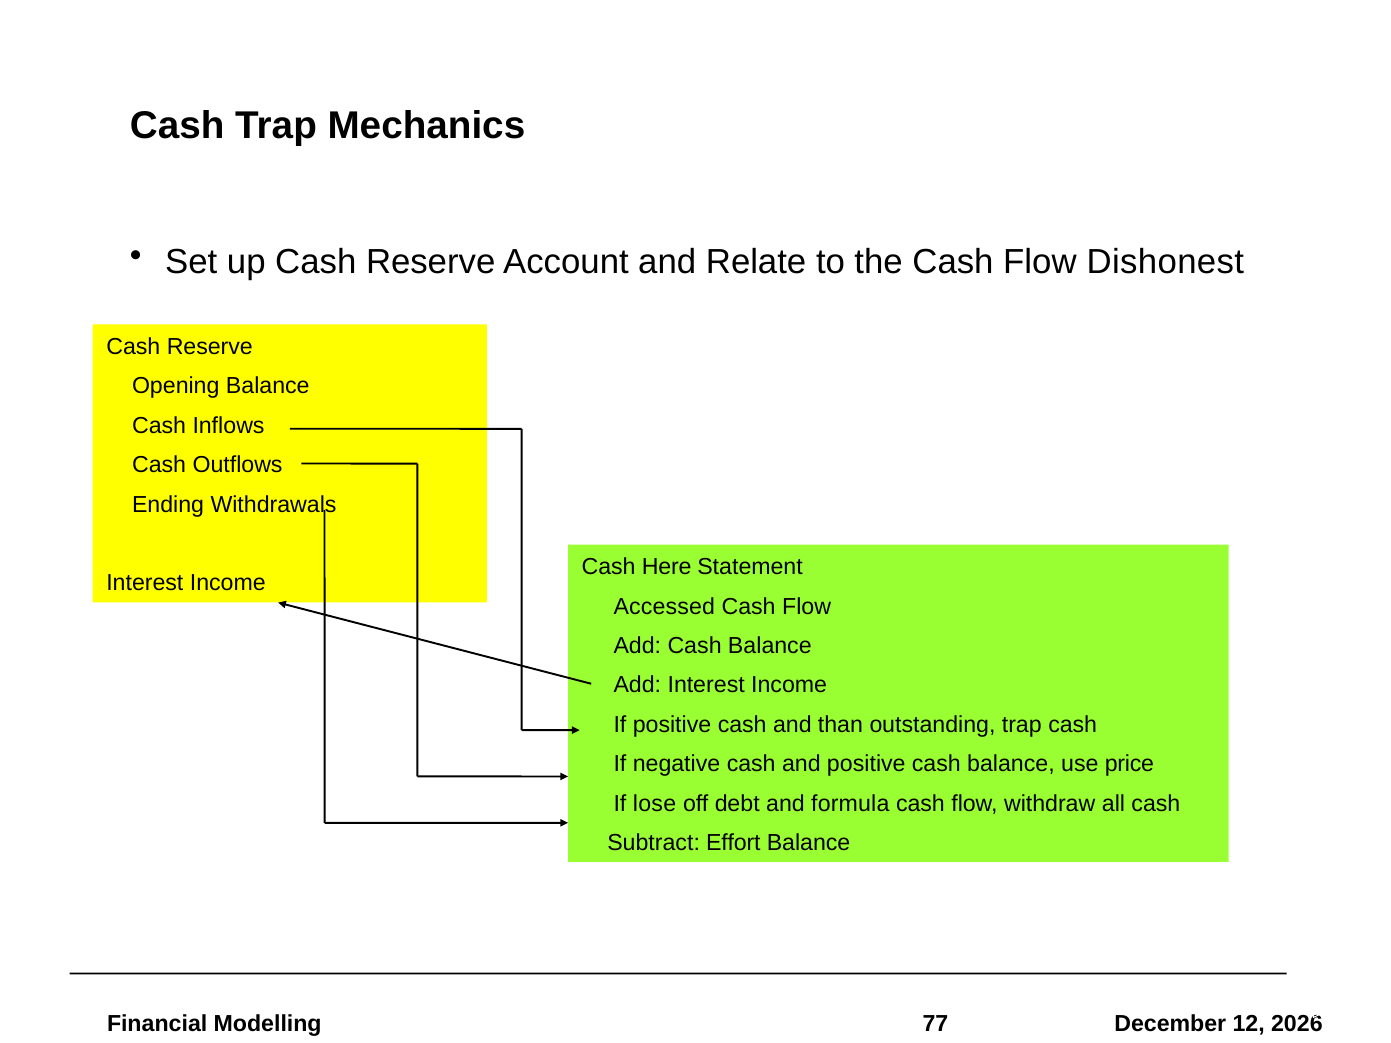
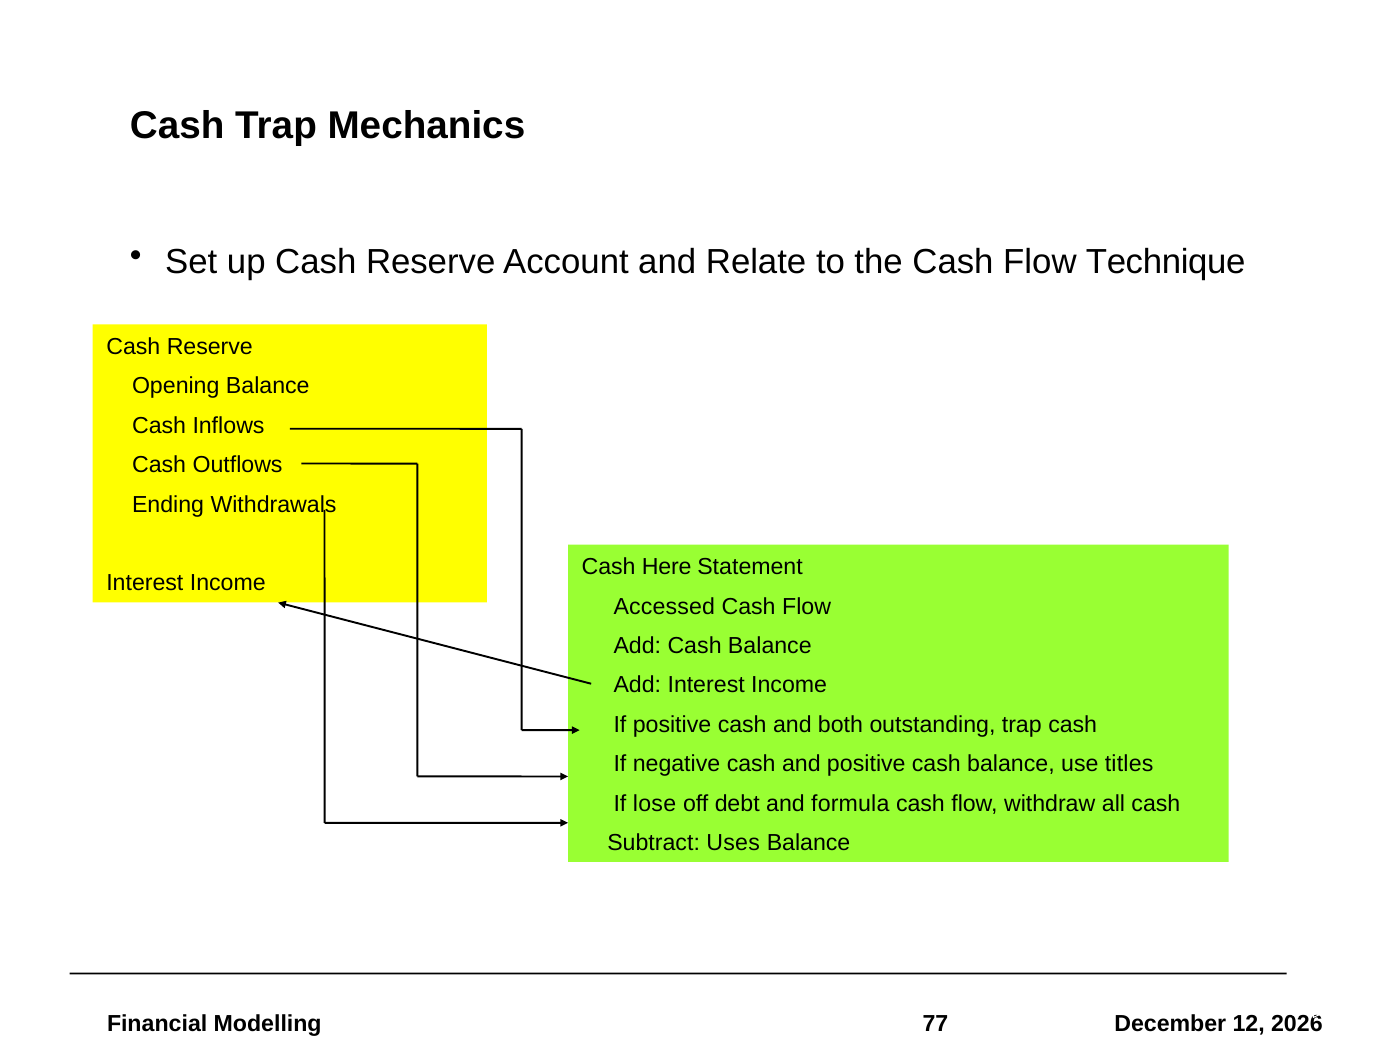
Dishonest: Dishonest -> Technique (1166, 262)
than: than -> both (840, 725)
price: price -> titles (1129, 764)
Effort: Effort -> Uses (733, 843)
